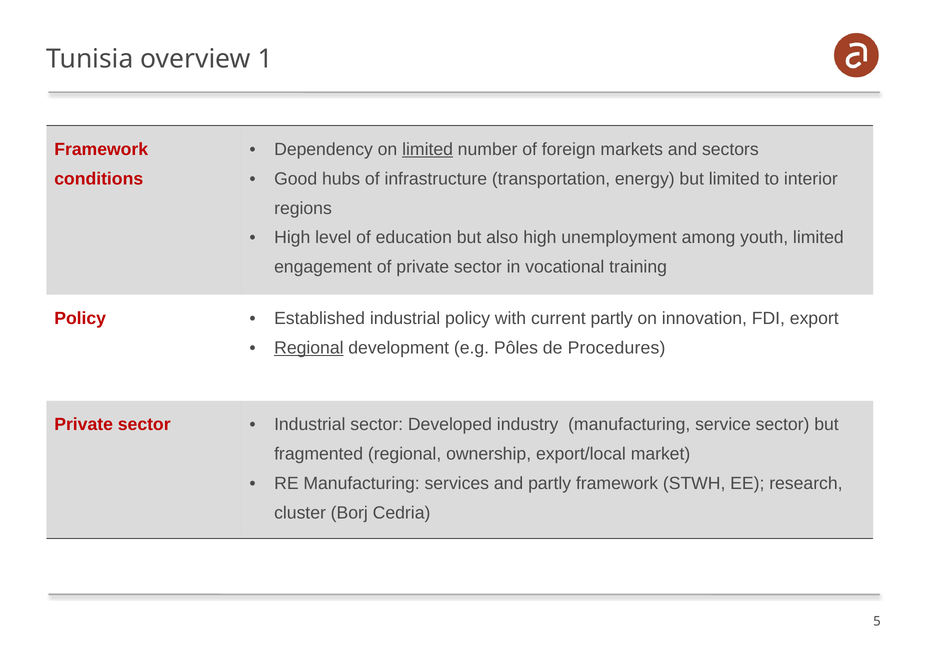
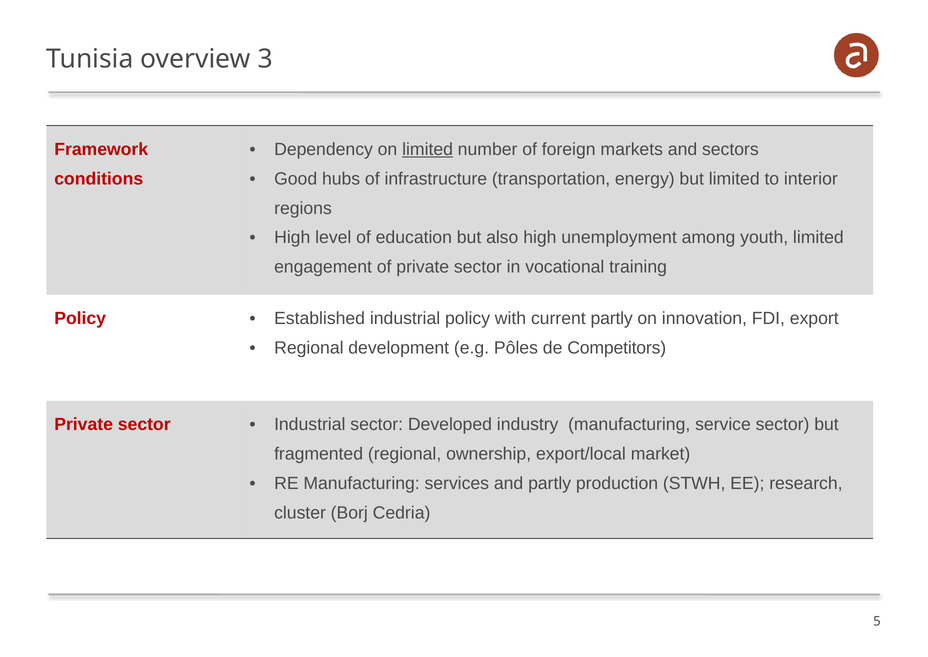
1: 1 -> 3 (265, 59)
Regional underline: present -> none (309, 348)
Procedures: Procedures -> Competitors (617, 348)
partly framework: framework -> production (617, 483)
